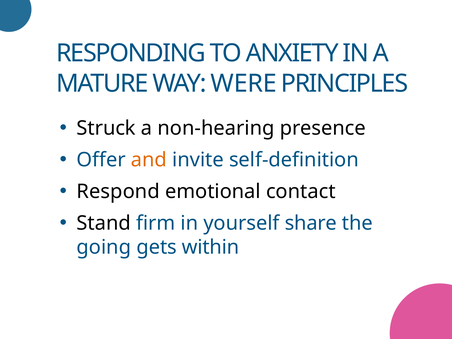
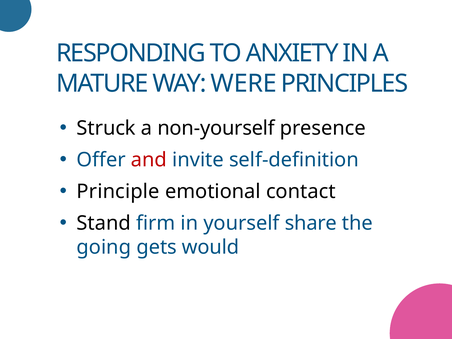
non-hearing: non-hearing -> non-yourself (216, 128)
and colour: orange -> red (149, 160)
Respond: Respond -> Principle (118, 192)
within: within -> would (211, 247)
